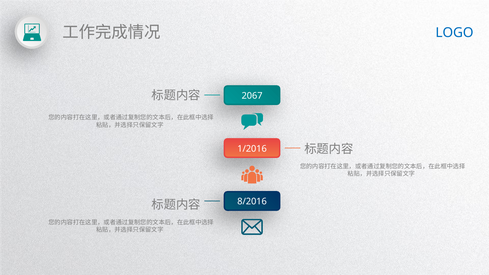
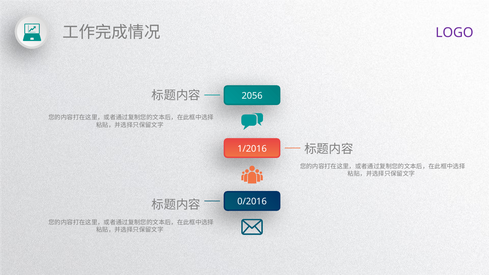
LOGO colour: blue -> purple (454, 33)
2067: 2067 -> 2056 (252, 96)
8/2016: 8/2016 -> 0/2016 (252, 202)
